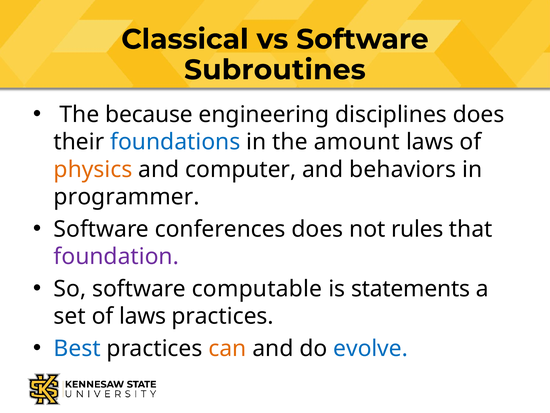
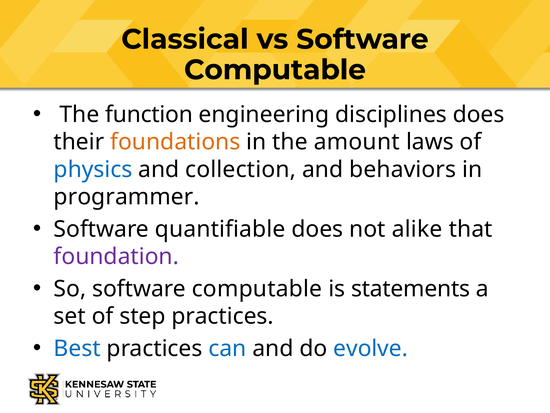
Subroutines: Subroutines -> Computable (275, 70)
because: because -> function (149, 114)
foundations colour: blue -> orange (175, 142)
physics colour: orange -> blue (93, 169)
computer: computer -> collection (241, 169)
conferences: conferences -> quantifiable (220, 229)
rules: rules -> alike (417, 229)
of laws: laws -> step (143, 316)
can colour: orange -> blue (227, 348)
